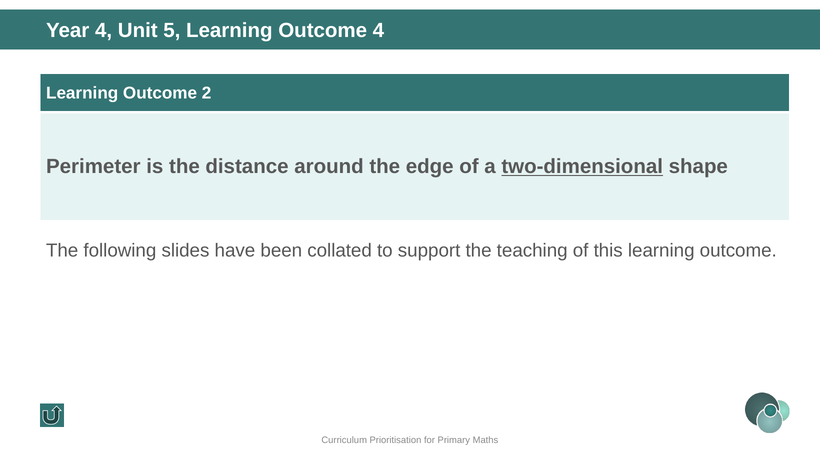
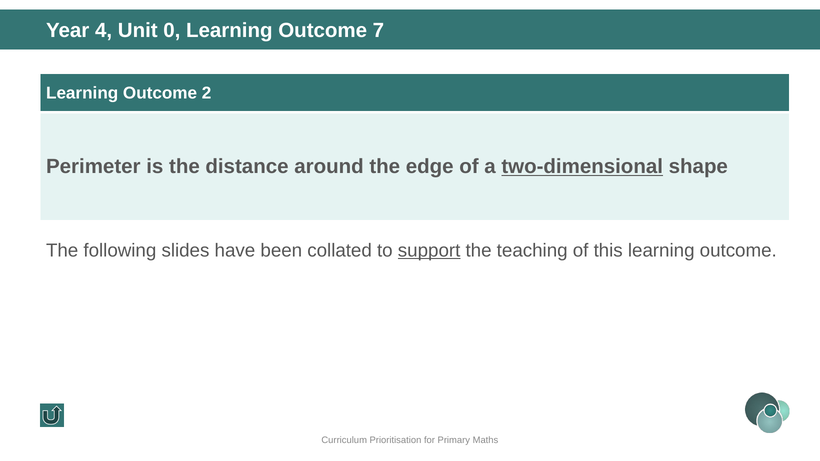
5: 5 -> 0 (172, 31)
Outcome 4: 4 -> 7 (378, 31)
support underline: none -> present (429, 251)
